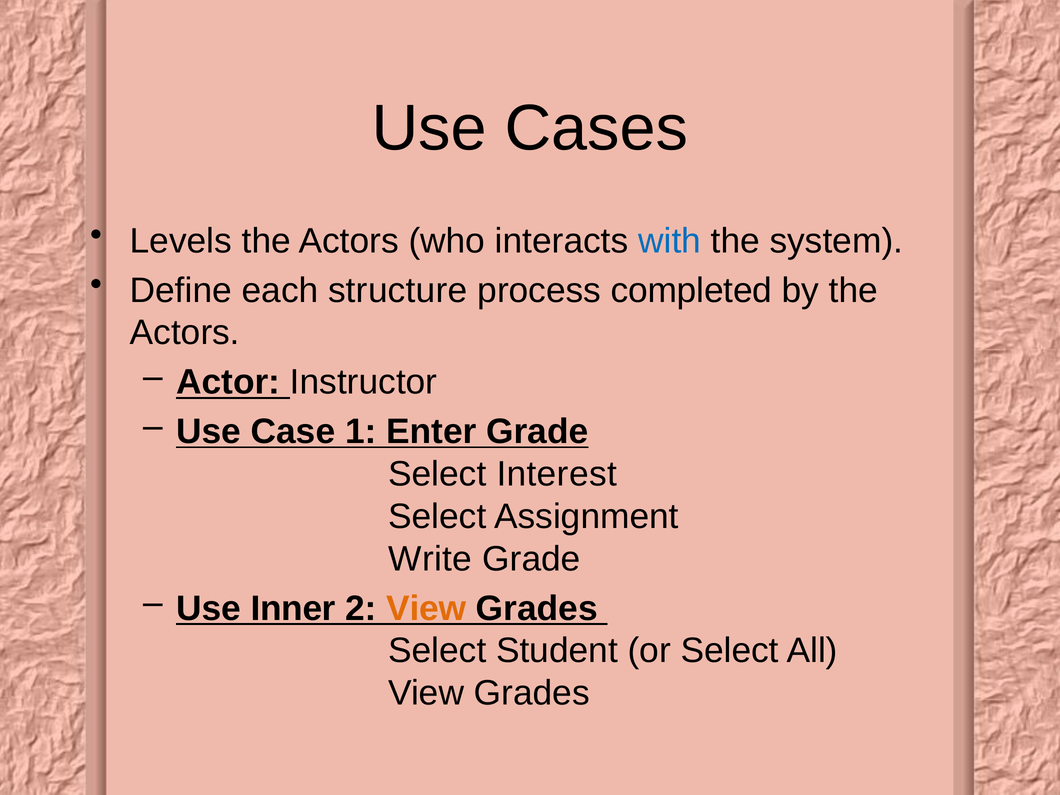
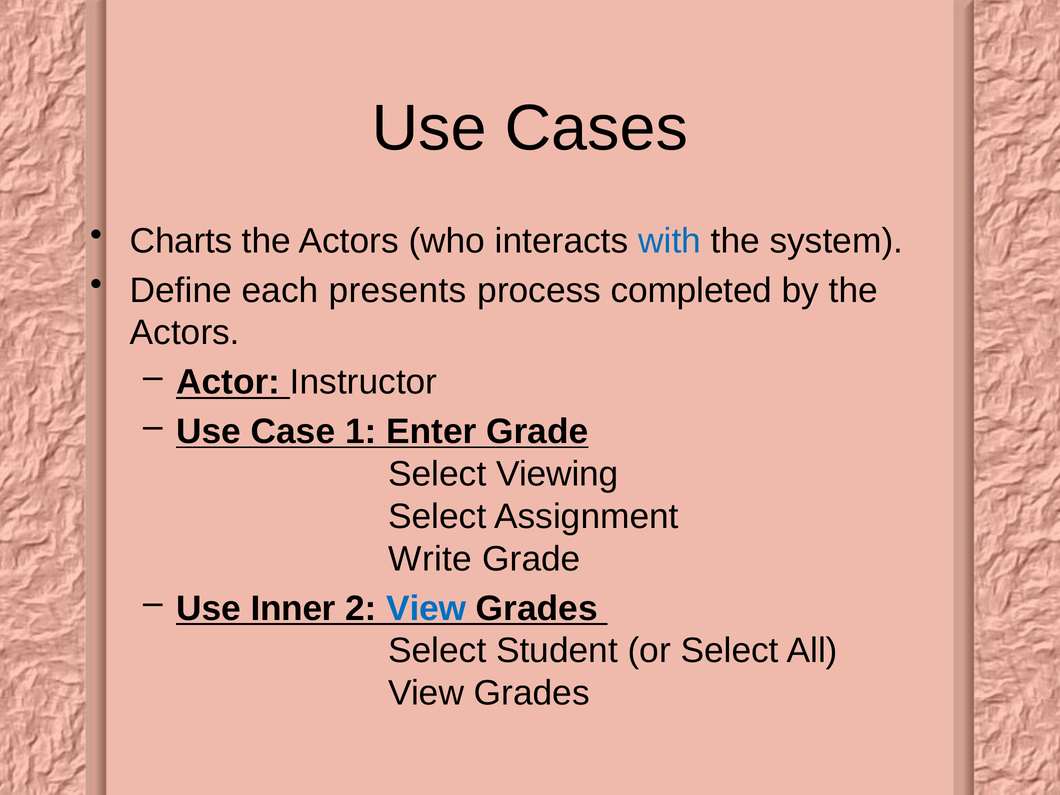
Levels: Levels -> Charts (181, 241)
structure: structure -> presents (398, 290)
Interest: Interest -> Viewing (557, 474)
View colour: orange -> blue (426, 608)
